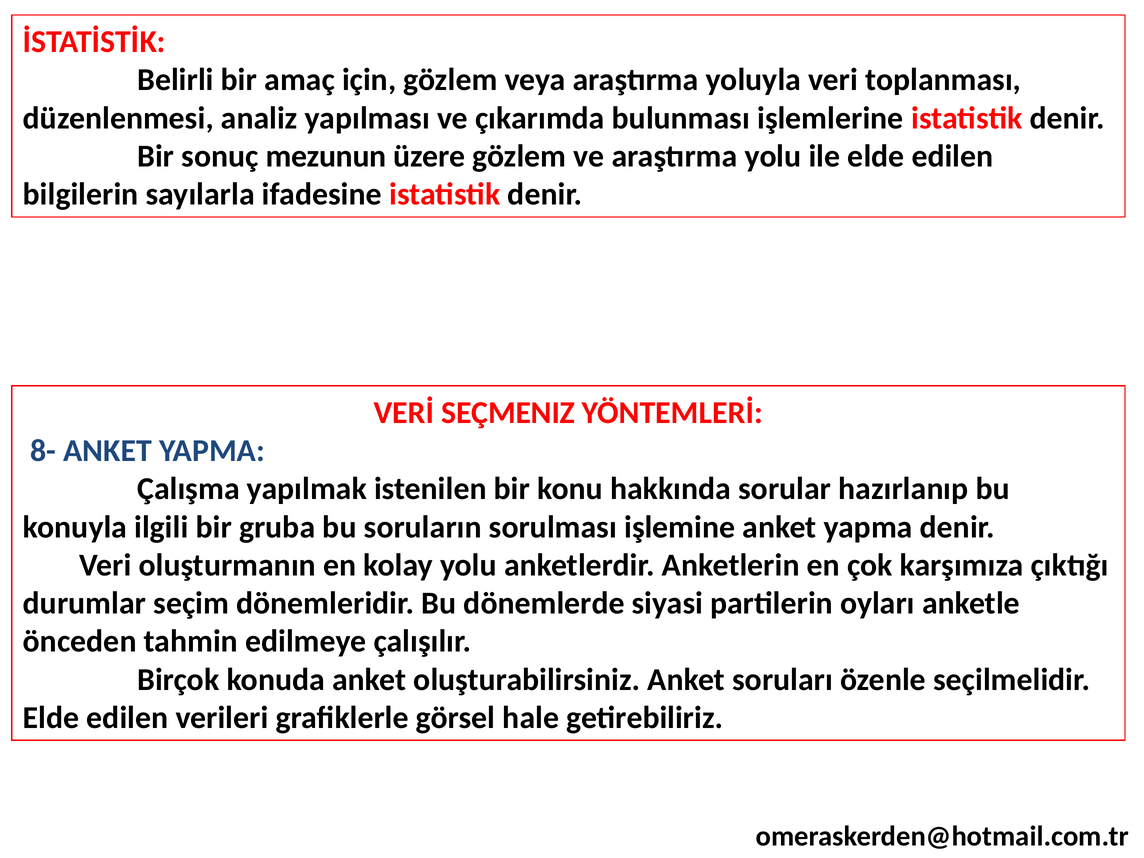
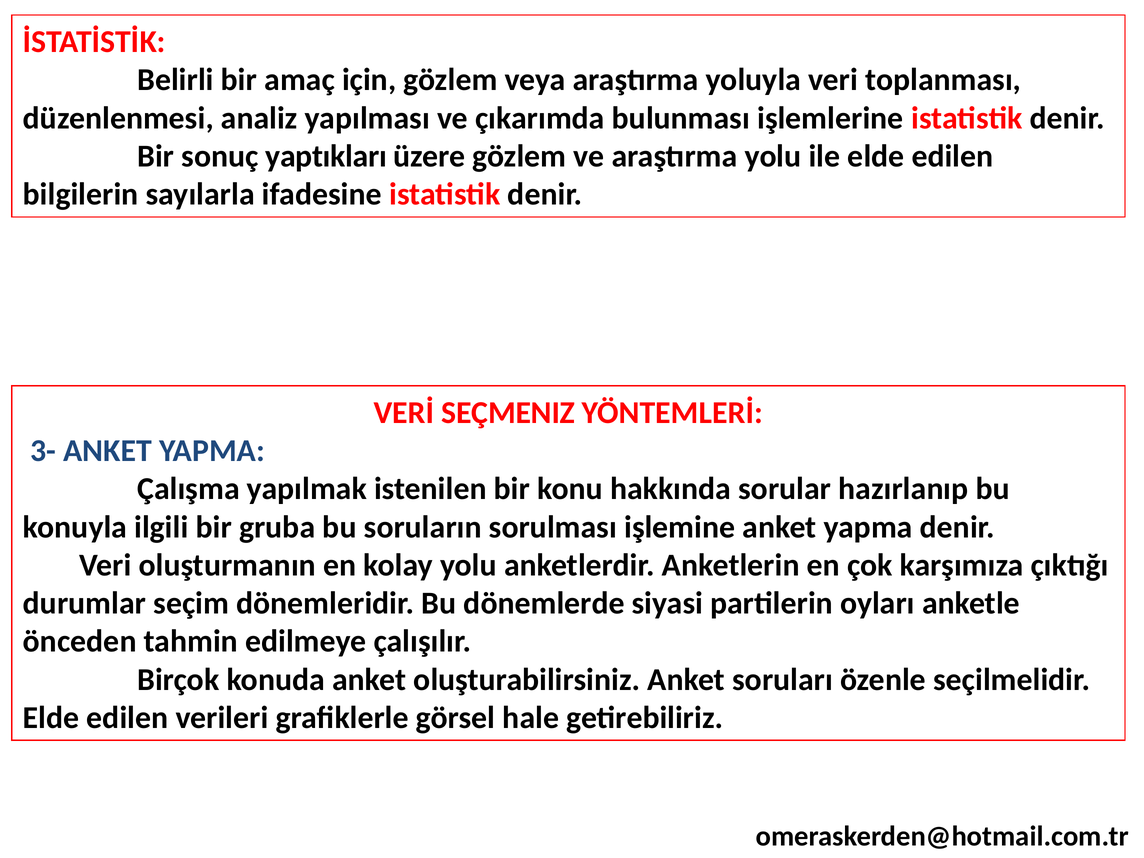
mezunun: mezunun -> yaptıkları (326, 156)
8-: 8- -> 3- (43, 451)
